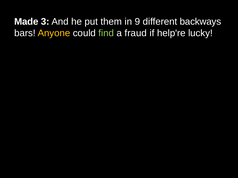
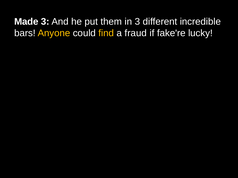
in 9: 9 -> 3 (137, 22)
backways: backways -> incredible (200, 22)
find colour: light green -> yellow (106, 33)
help're: help're -> fake're (171, 33)
